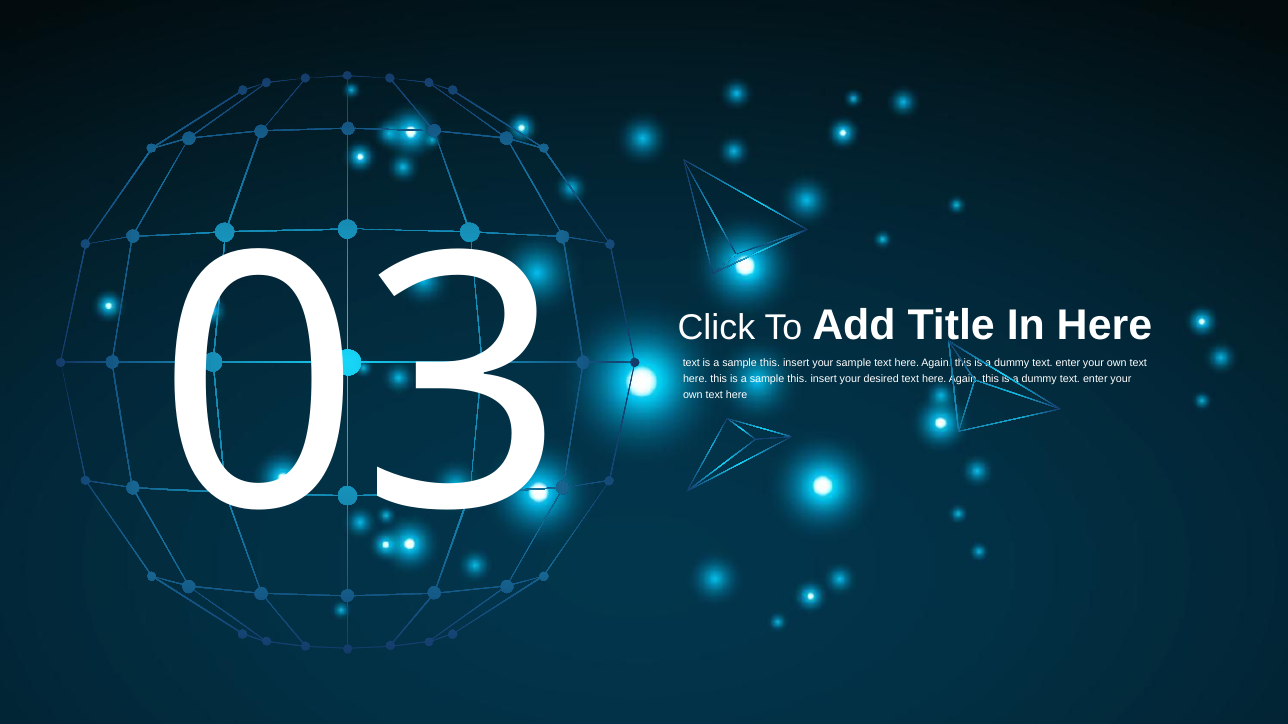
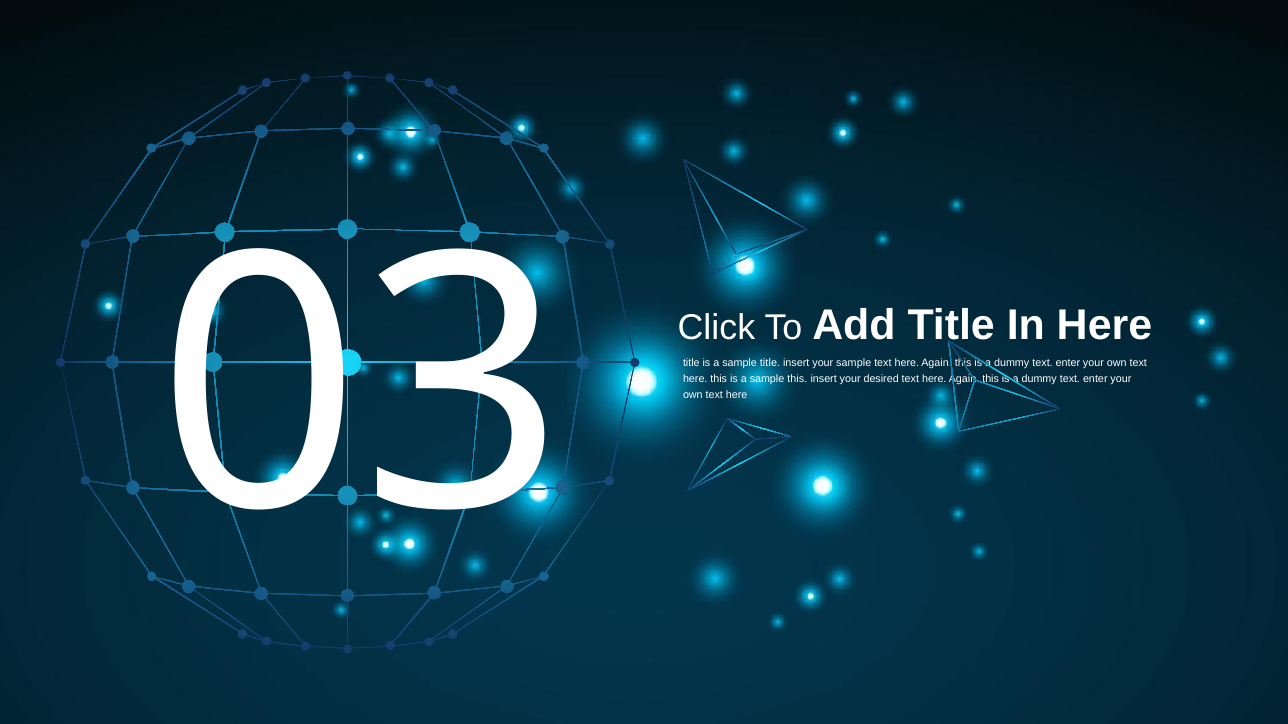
03 text: text -> title (691, 363)
this: this -> title (770, 363)
